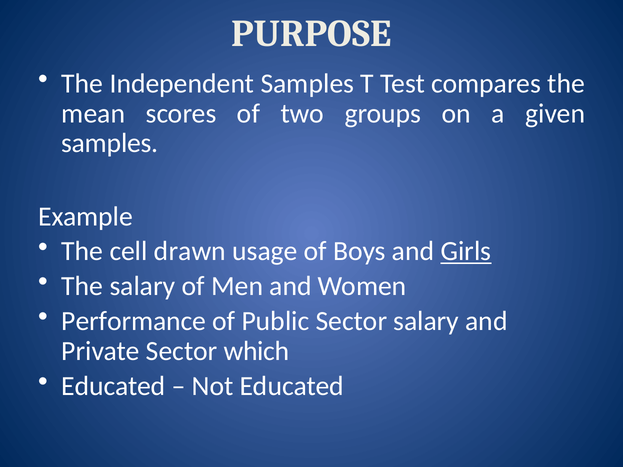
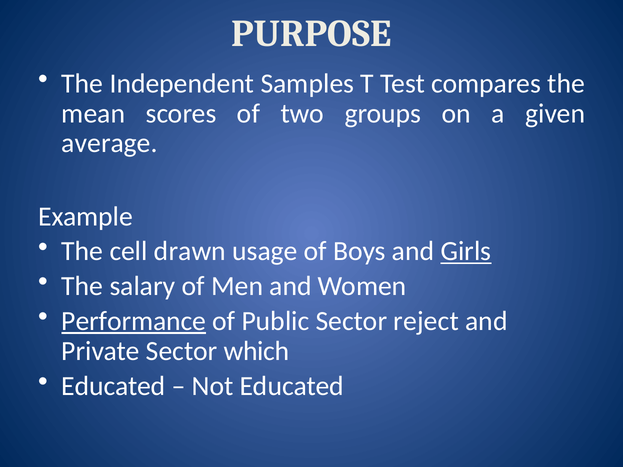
samples: samples -> average (110, 143)
Performance underline: none -> present (134, 321)
Sector salary: salary -> reject (426, 321)
